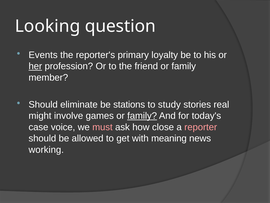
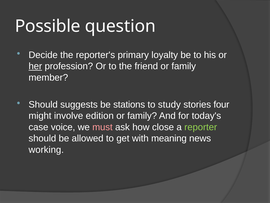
Looking: Looking -> Possible (48, 26)
Events: Events -> Decide (43, 55)
eliminate: eliminate -> suggests (79, 104)
real: real -> four (221, 104)
games: games -> edition (100, 116)
family underline: present -> none (142, 116)
reporter colour: pink -> light green (201, 127)
